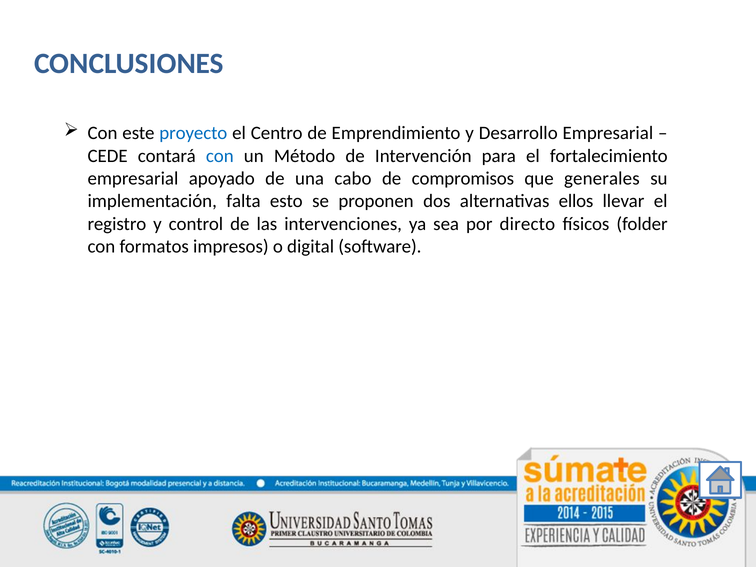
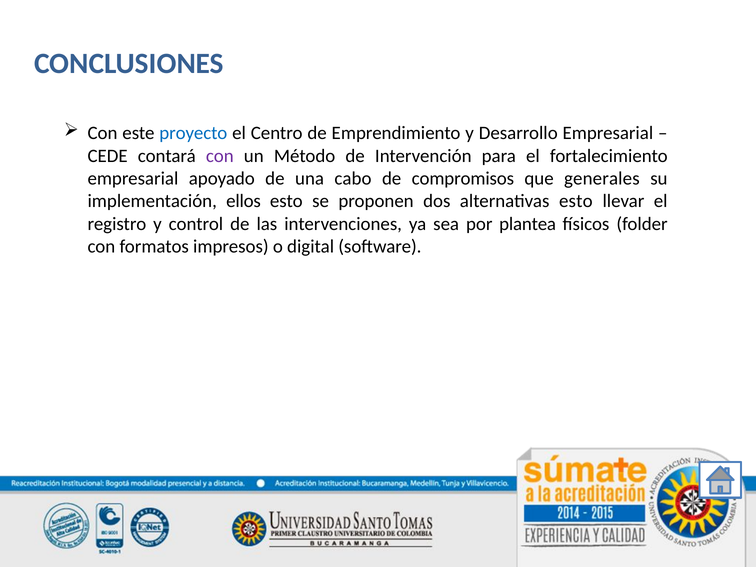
con colour: blue -> purple (220, 156)
falta: falta -> ellos (244, 201)
alternativas ellos: ellos -> esto (576, 201)
directo: directo -> plantea (528, 224)
